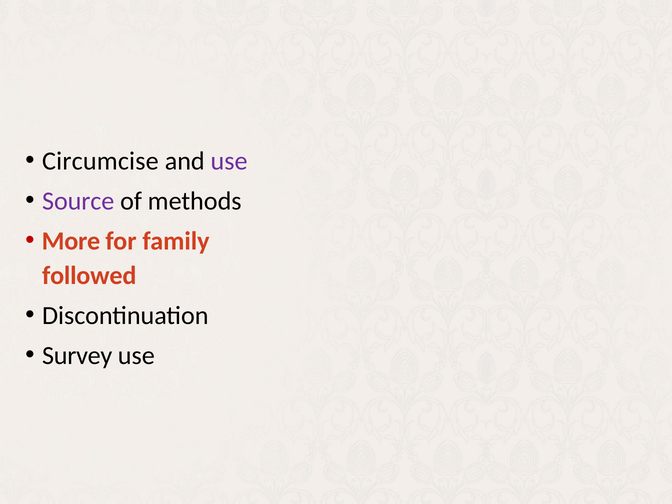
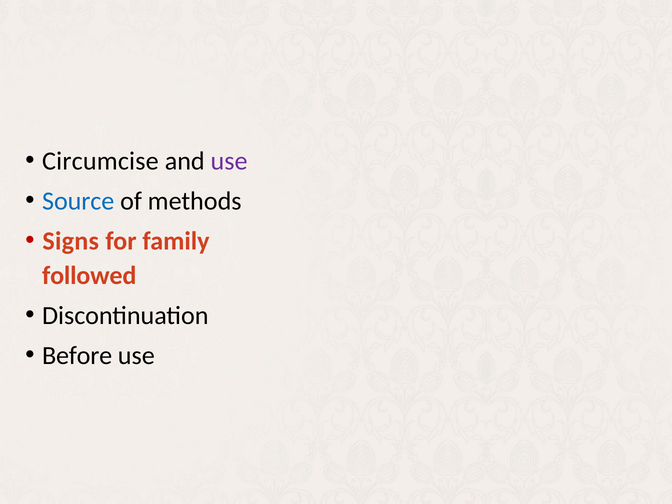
Source colour: purple -> blue (78, 201)
More: More -> Signs (71, 241)
Survey: Survey -> Before (77, 356)
